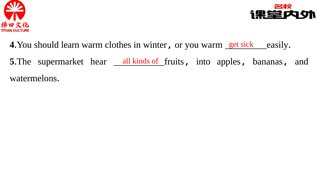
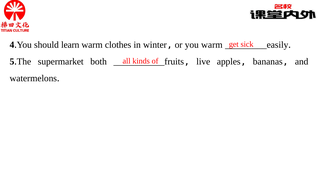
hear: hear -> both (99, 62)
into: into -> live (203, 62)
